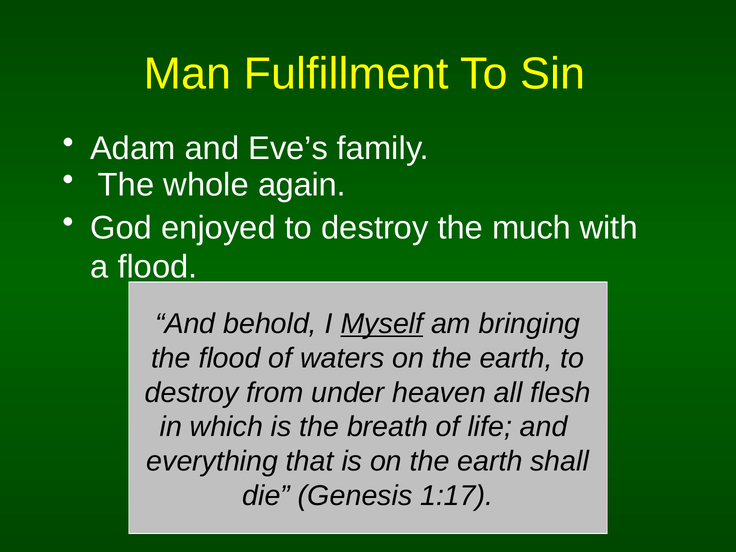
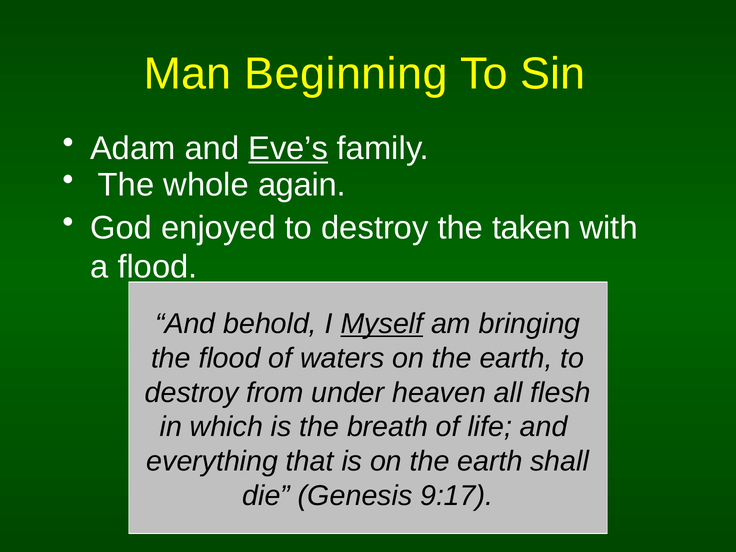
Fulfillment: Fulfillment -> Beginning (346, 74)
Eve’s underline: none -> present (288, 148)
much: much -> taken (532, 228)
1:17: 1:17 -> 9:17 (457, 496)
